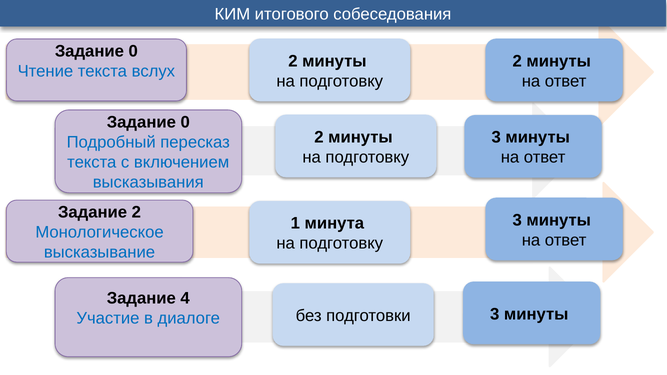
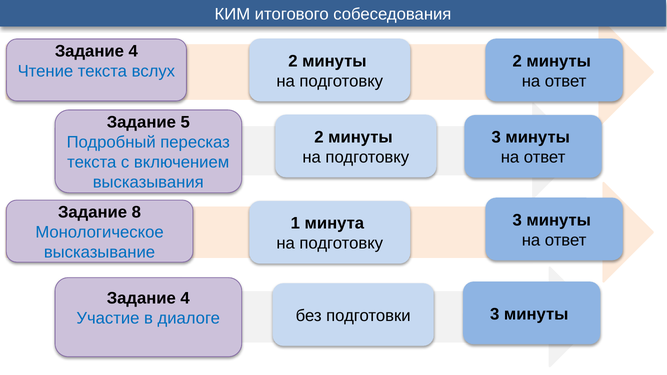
0: 0 -> 4 (133, 51)
0: 0 -> 5 (185, 123)
Задание 2: 2 -> 8 (136, 212)
